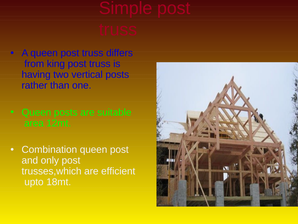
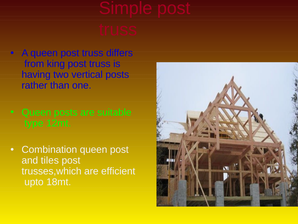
area: area -> type (34, 123)
only: only -> tiles (50, 160)
